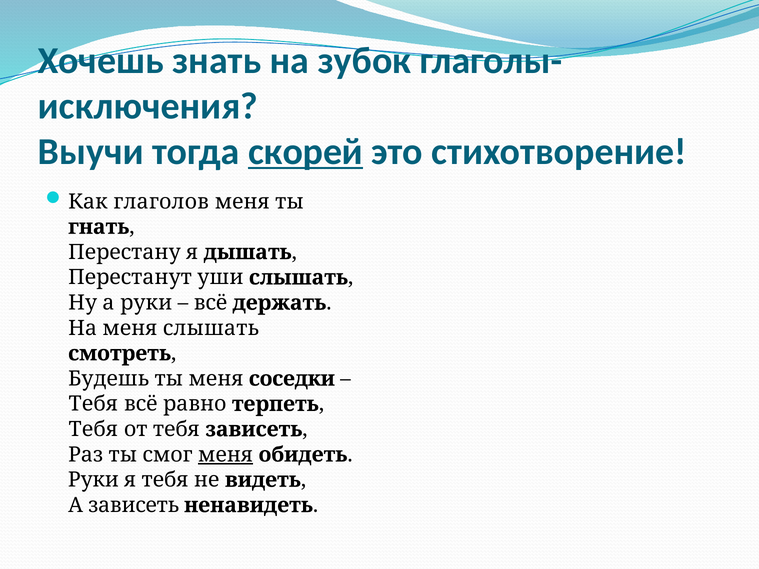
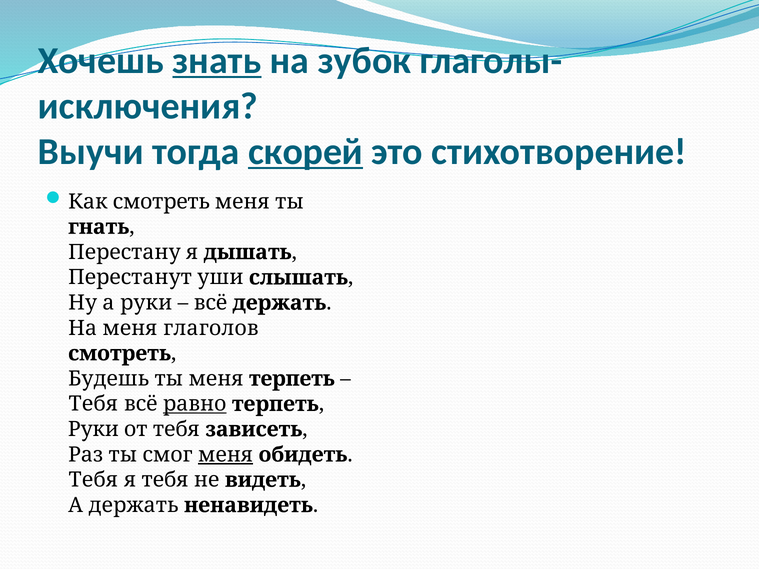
знать underline: none -> present (217, 61)
Как глаголов: глаголов -> смотреть (161, 202)
меня слышать: слышать -> глаголов (211, 328)
меня соседки: соседки -> терпеть (292, 379)
равно underline: none -> present (195, 404)
Тебя: Тебя -> Руки (93, 429)
Руки: Руки -> Тебя (93, 480)
А зависеть: зависеть -> держать (133, 505)
